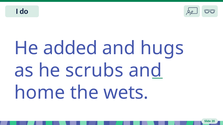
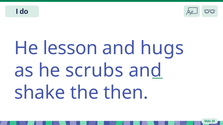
added: added -> lesson (70, 48)
home: home -> shake (40, 93)
wets: wets -> then (126, 93)
